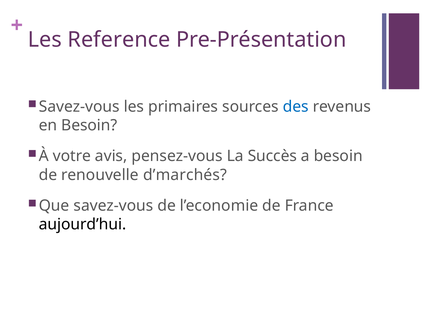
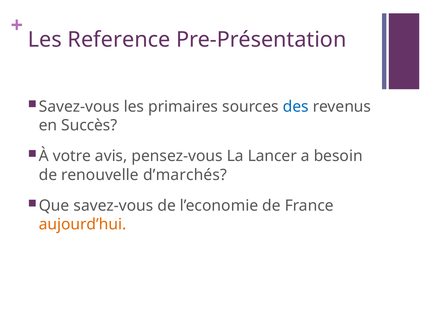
en Besoin: Besoin -> Succès (89, 125)
Succès: Succès -> Lancer (272, 156)
aujourd’hui colour: black -> orange (83, 224)
